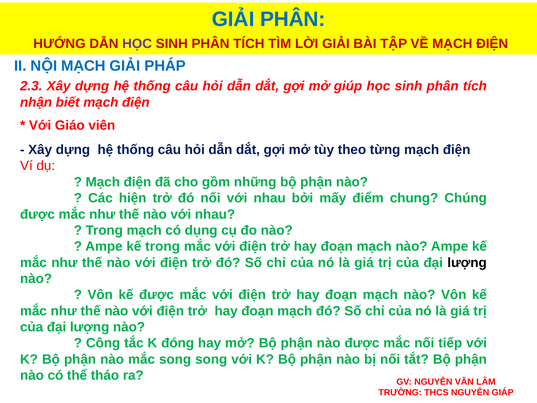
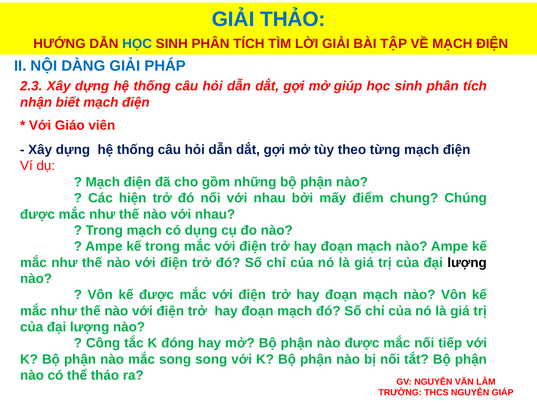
GIẢI PHÂN: PHÂN -> THẢO (293, 19)
HỌC colour: purple -> blue (137, 44)
NỘI MẠCH: MẠCH -> DÀNG (83, 66)
